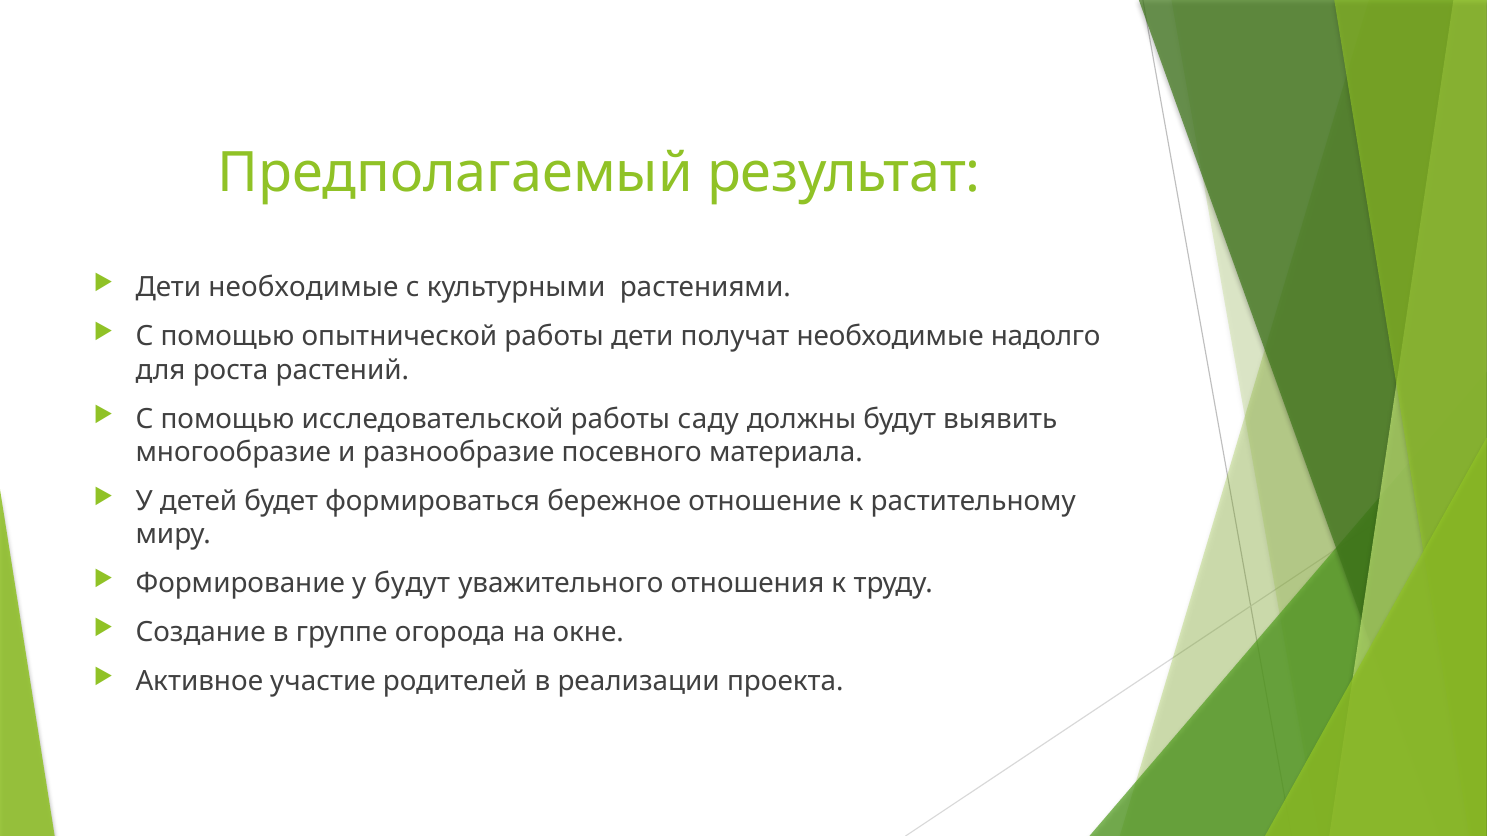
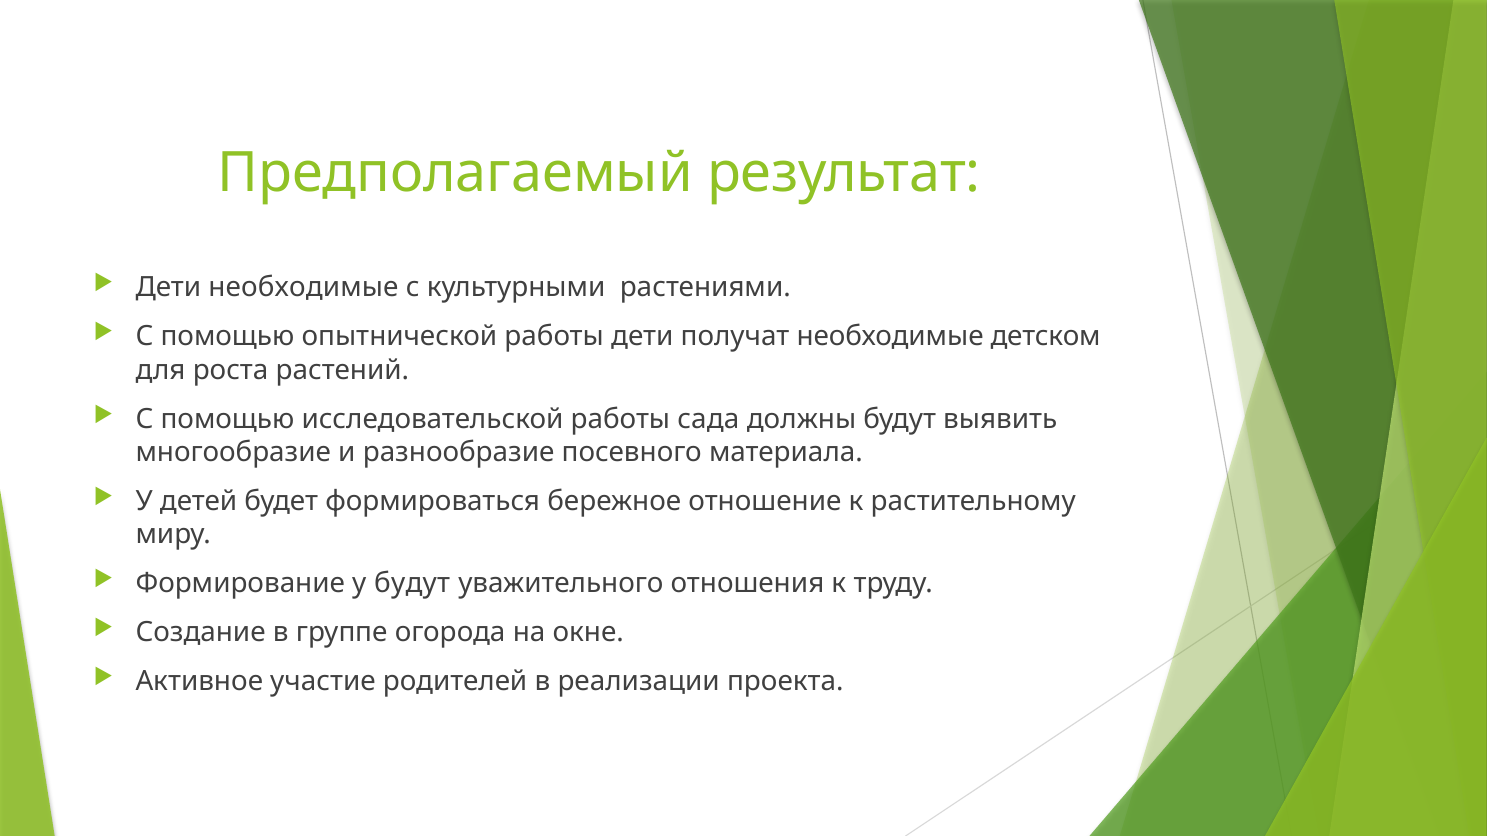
надолго: надолго -> детском (1046, 337)
саду: саду -> сада (708, 419)
